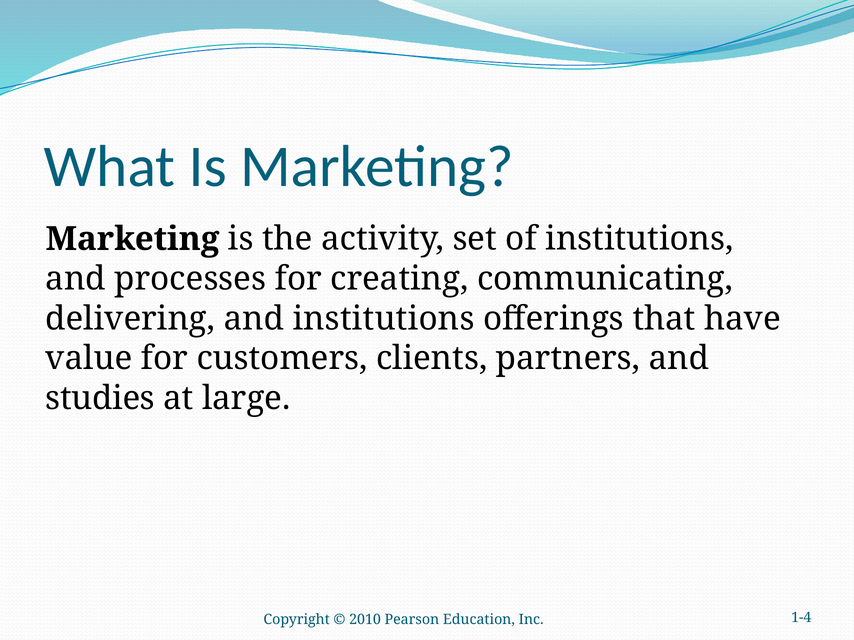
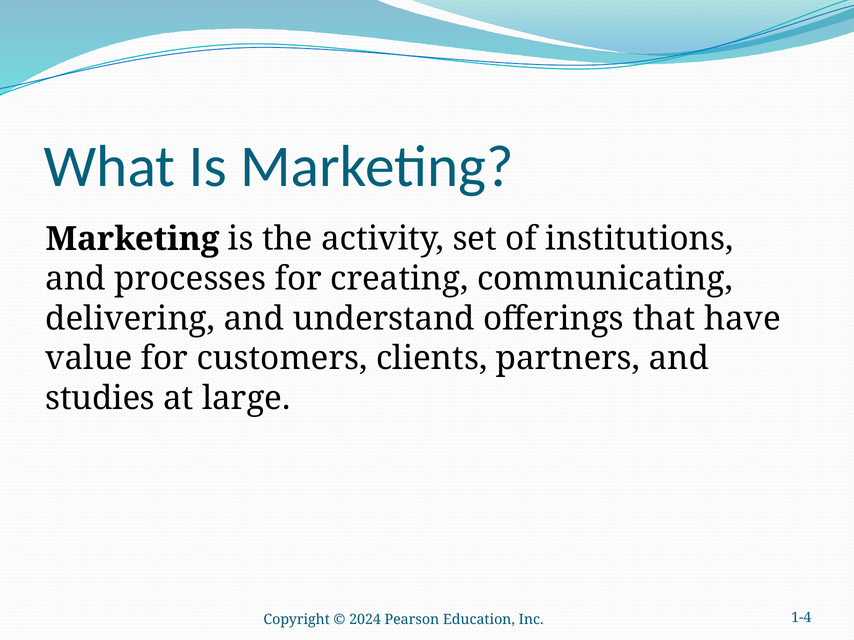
and institutions: institutions -> understand (384, 319)
2010: 2010 -> 2024 (365, 620)
